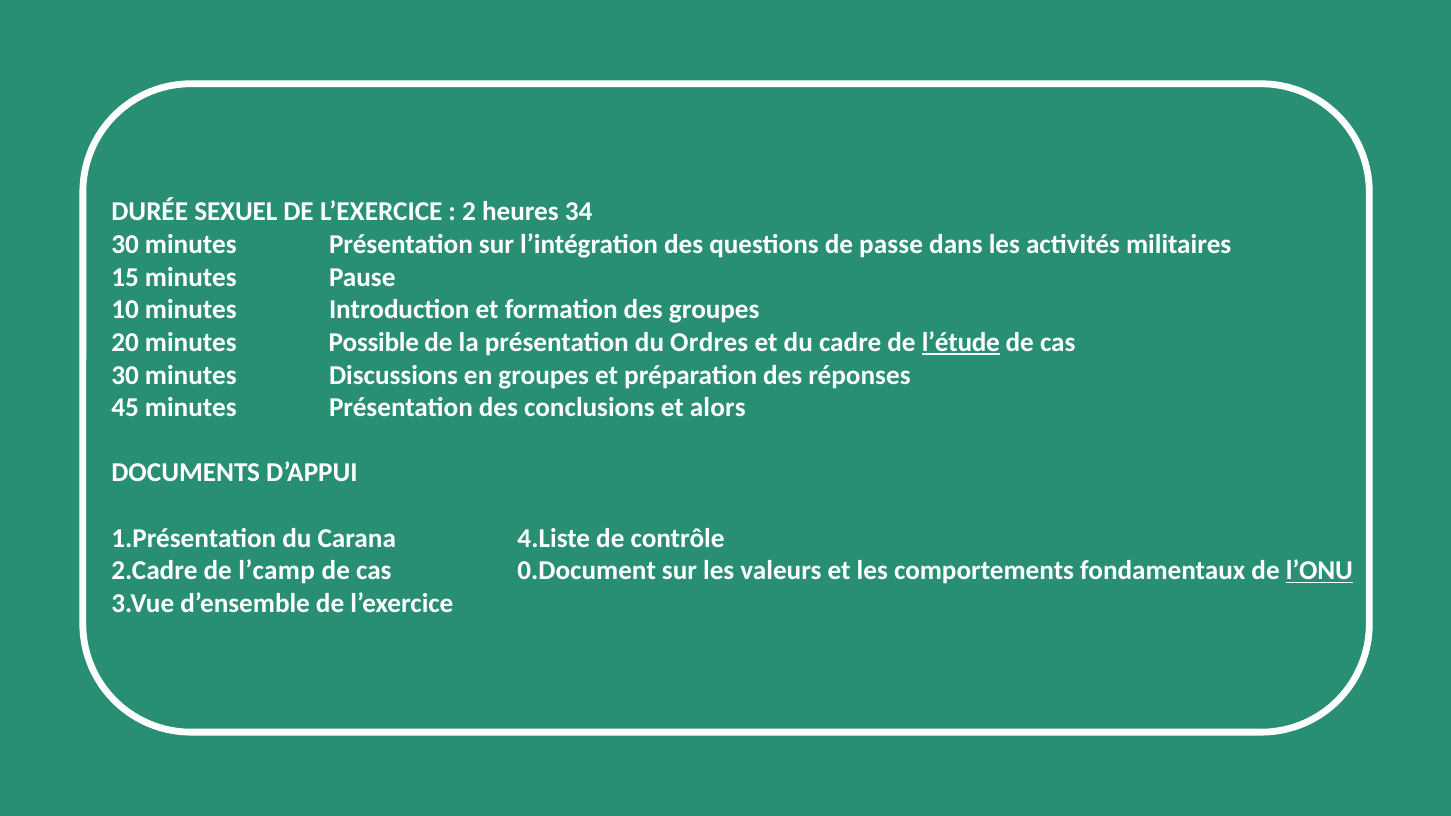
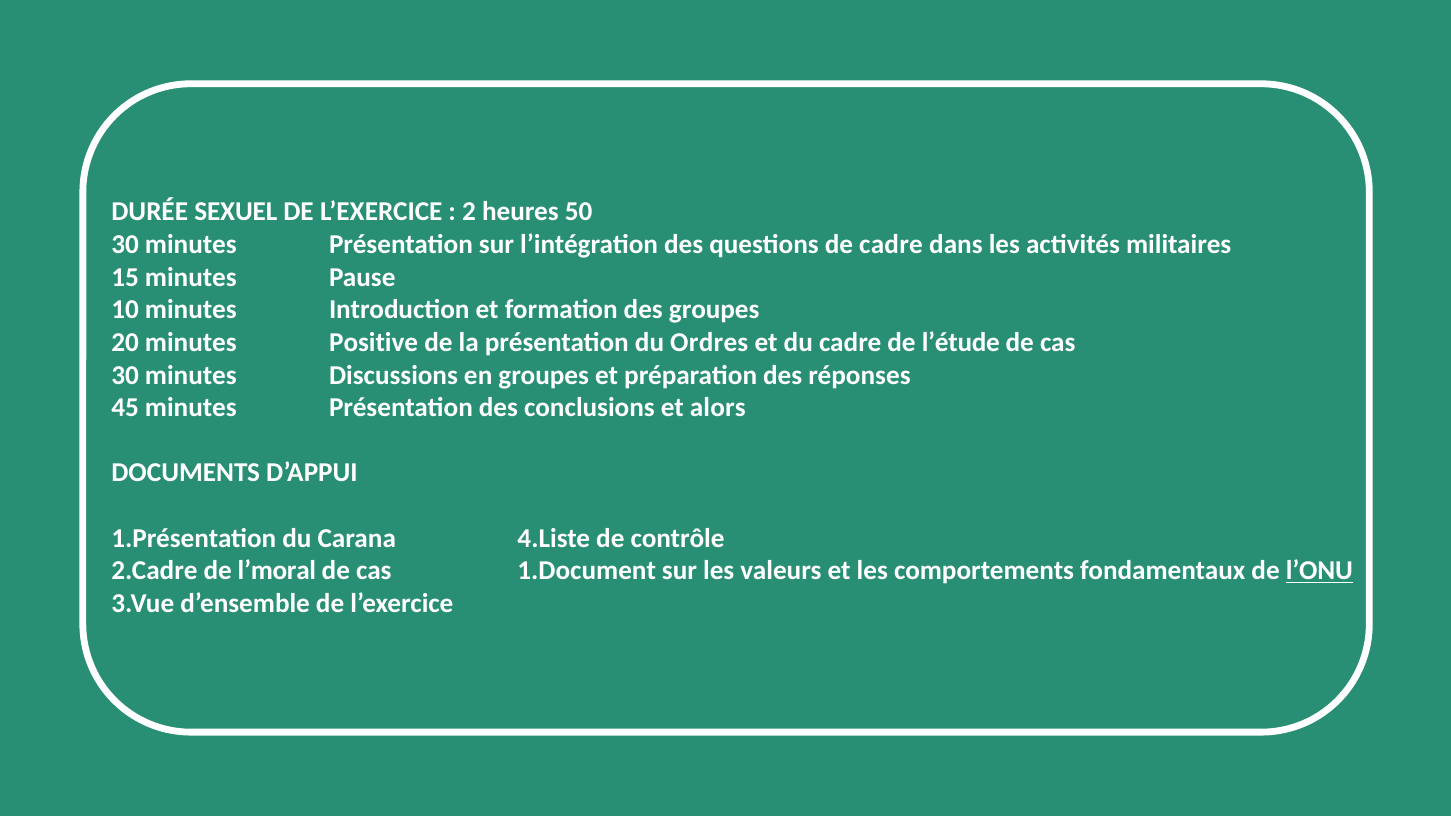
34: 34 -> 50 (579, 212)
de passe: passe -> cadre (891, 245)
Possible: Possible -> Positive (374, 342)
l’étude underline: present -> none (961, 342)
l’camp: l’camp -> l’moral (277, 571)
0.Document: 0.Document -> 1.Document (587, 571)
